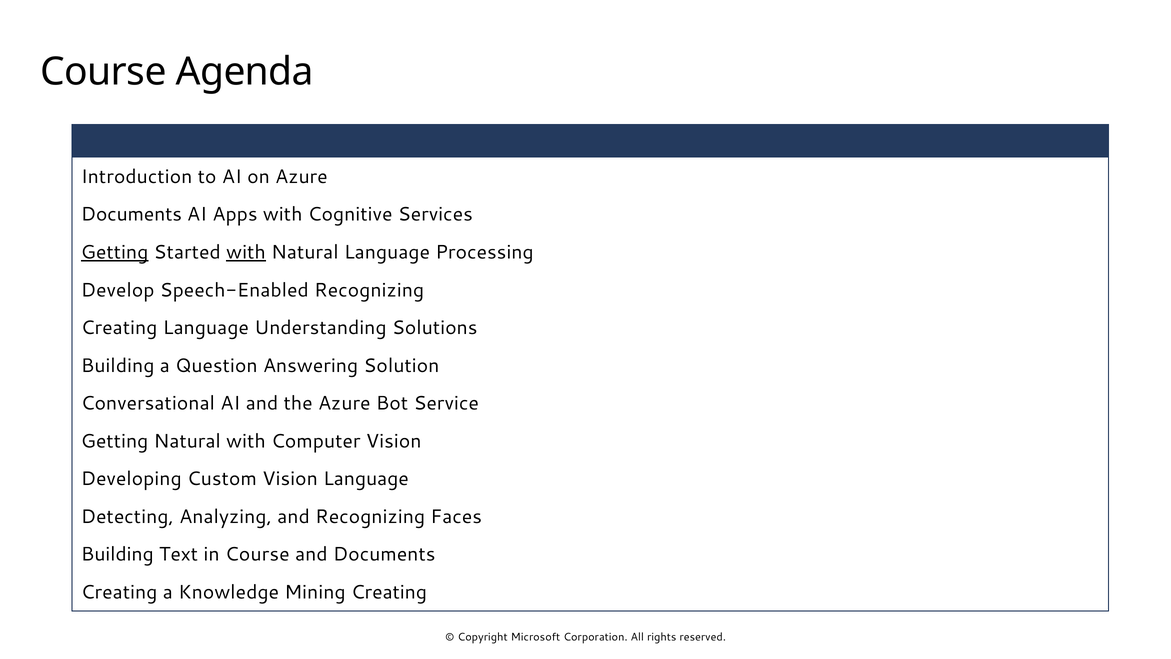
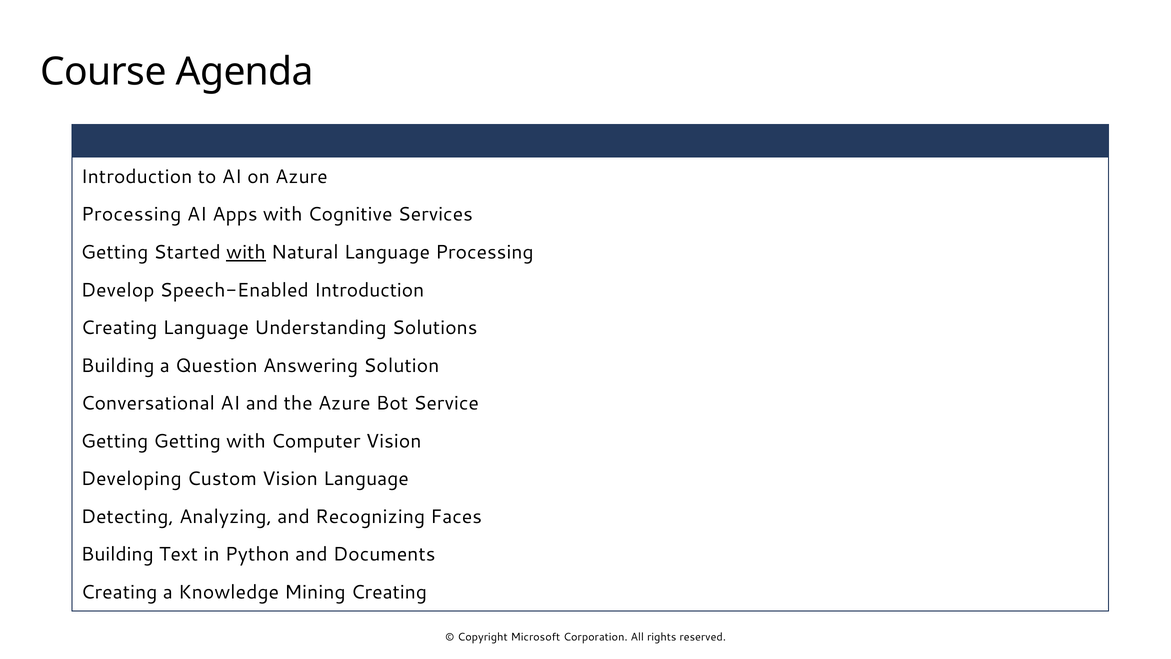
Documents: Documents -> Processing (131, 214)
Getting underline: present -> none (115, 252)
Speech-Enabled Recognizing: Recognizing -> Introduction (369, 290)
Getting Natural: Natural -> Getting (187, 441)
in Course: Course -> Python (257, 554)
